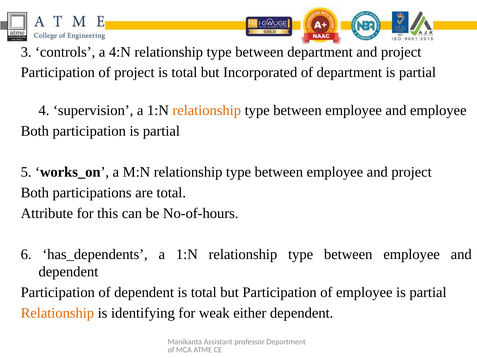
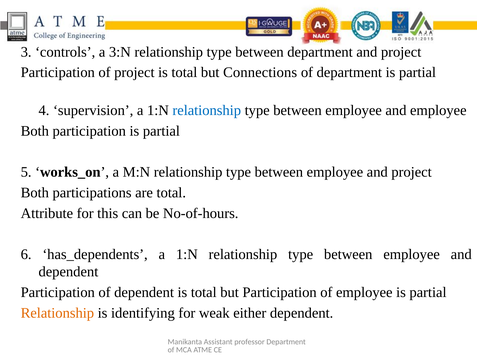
4:N: 4:N -> 3:N (120, 52)
Incorporated: Incorporated -> Connections (260, 72)
relationship colour: orange -> blue (207, 110)
